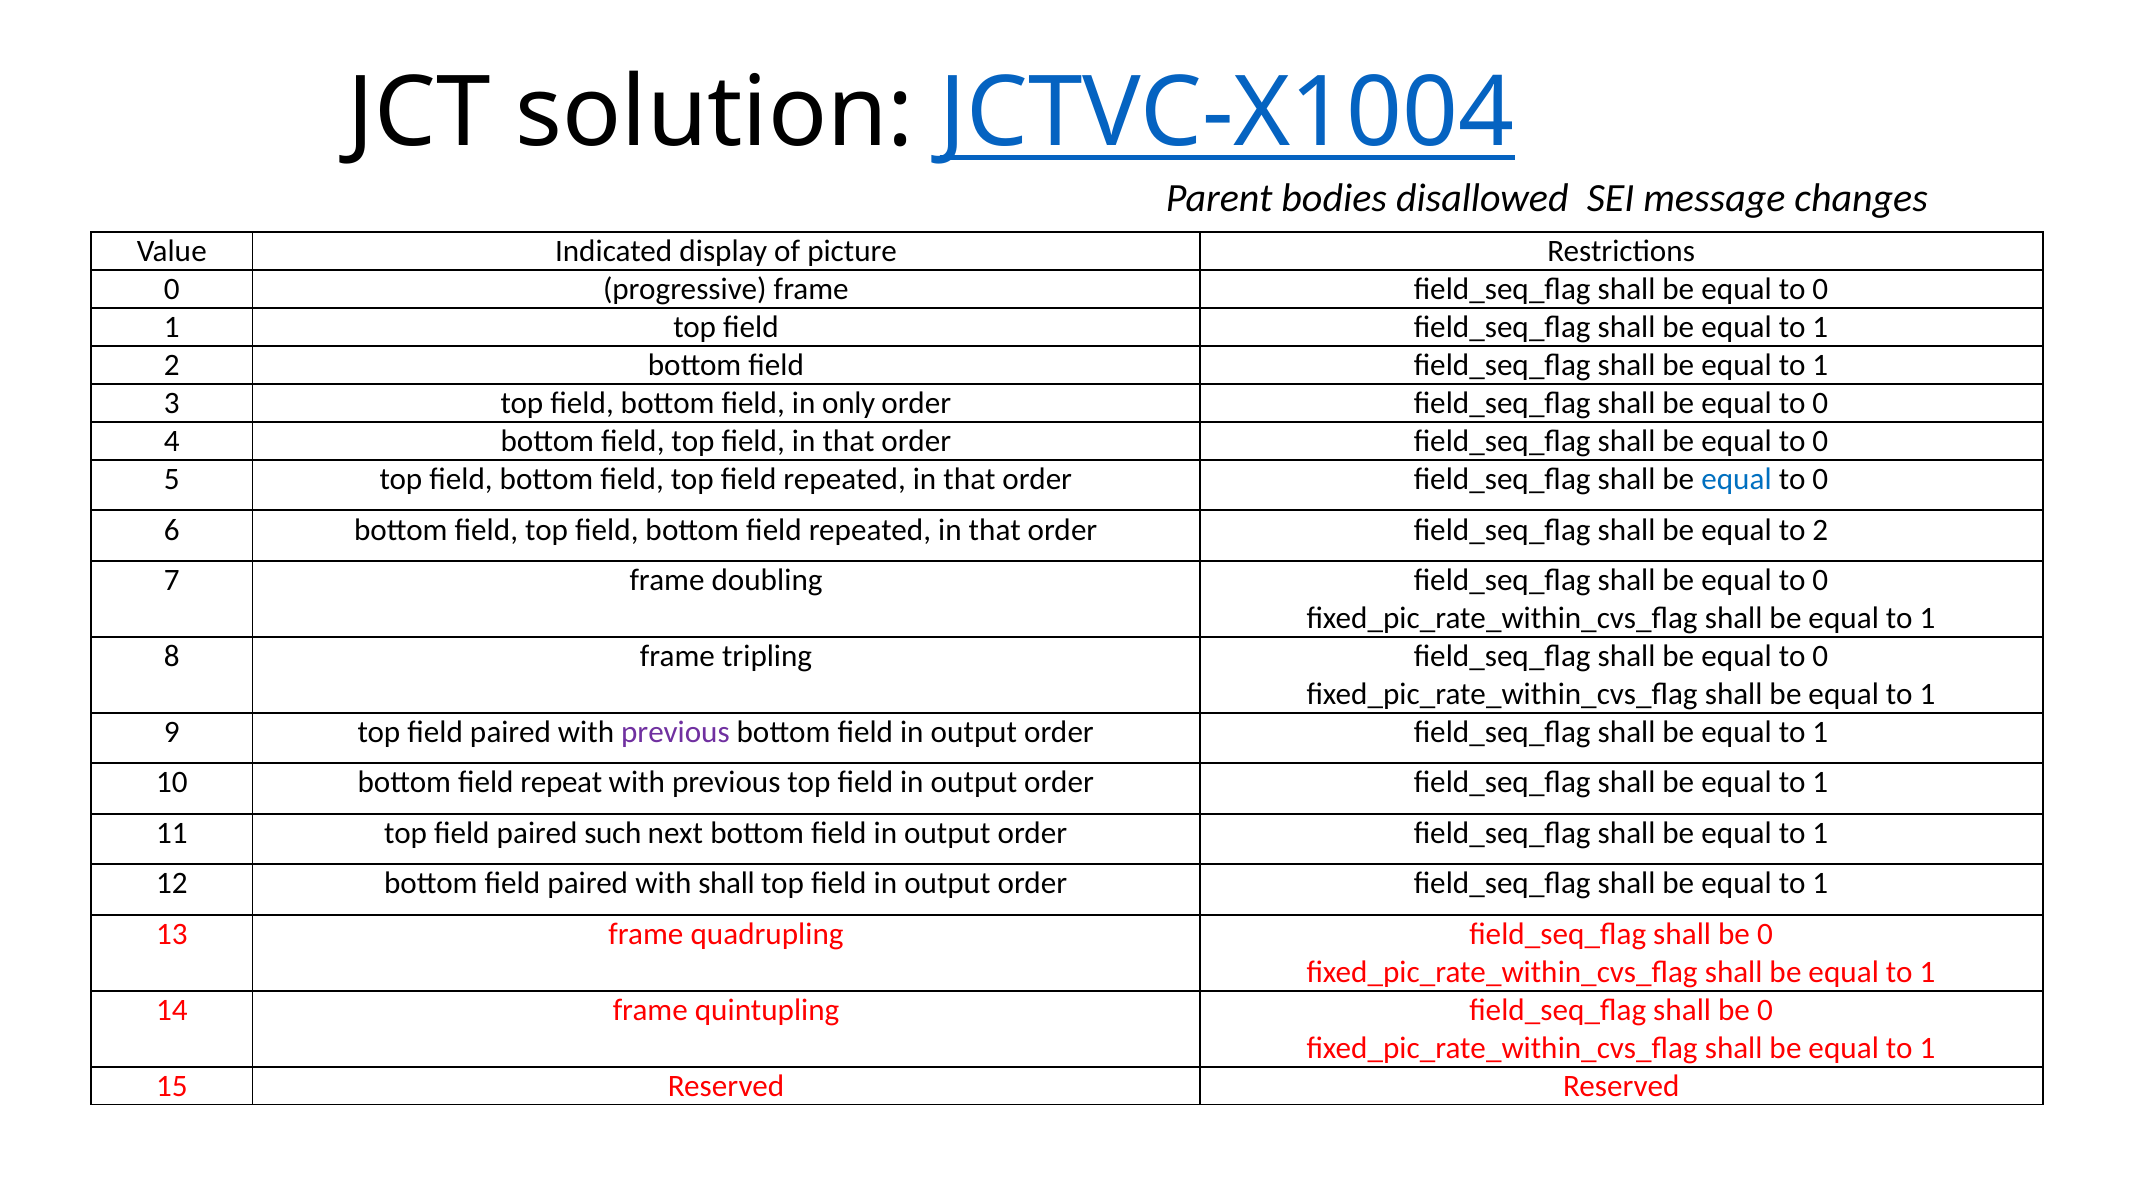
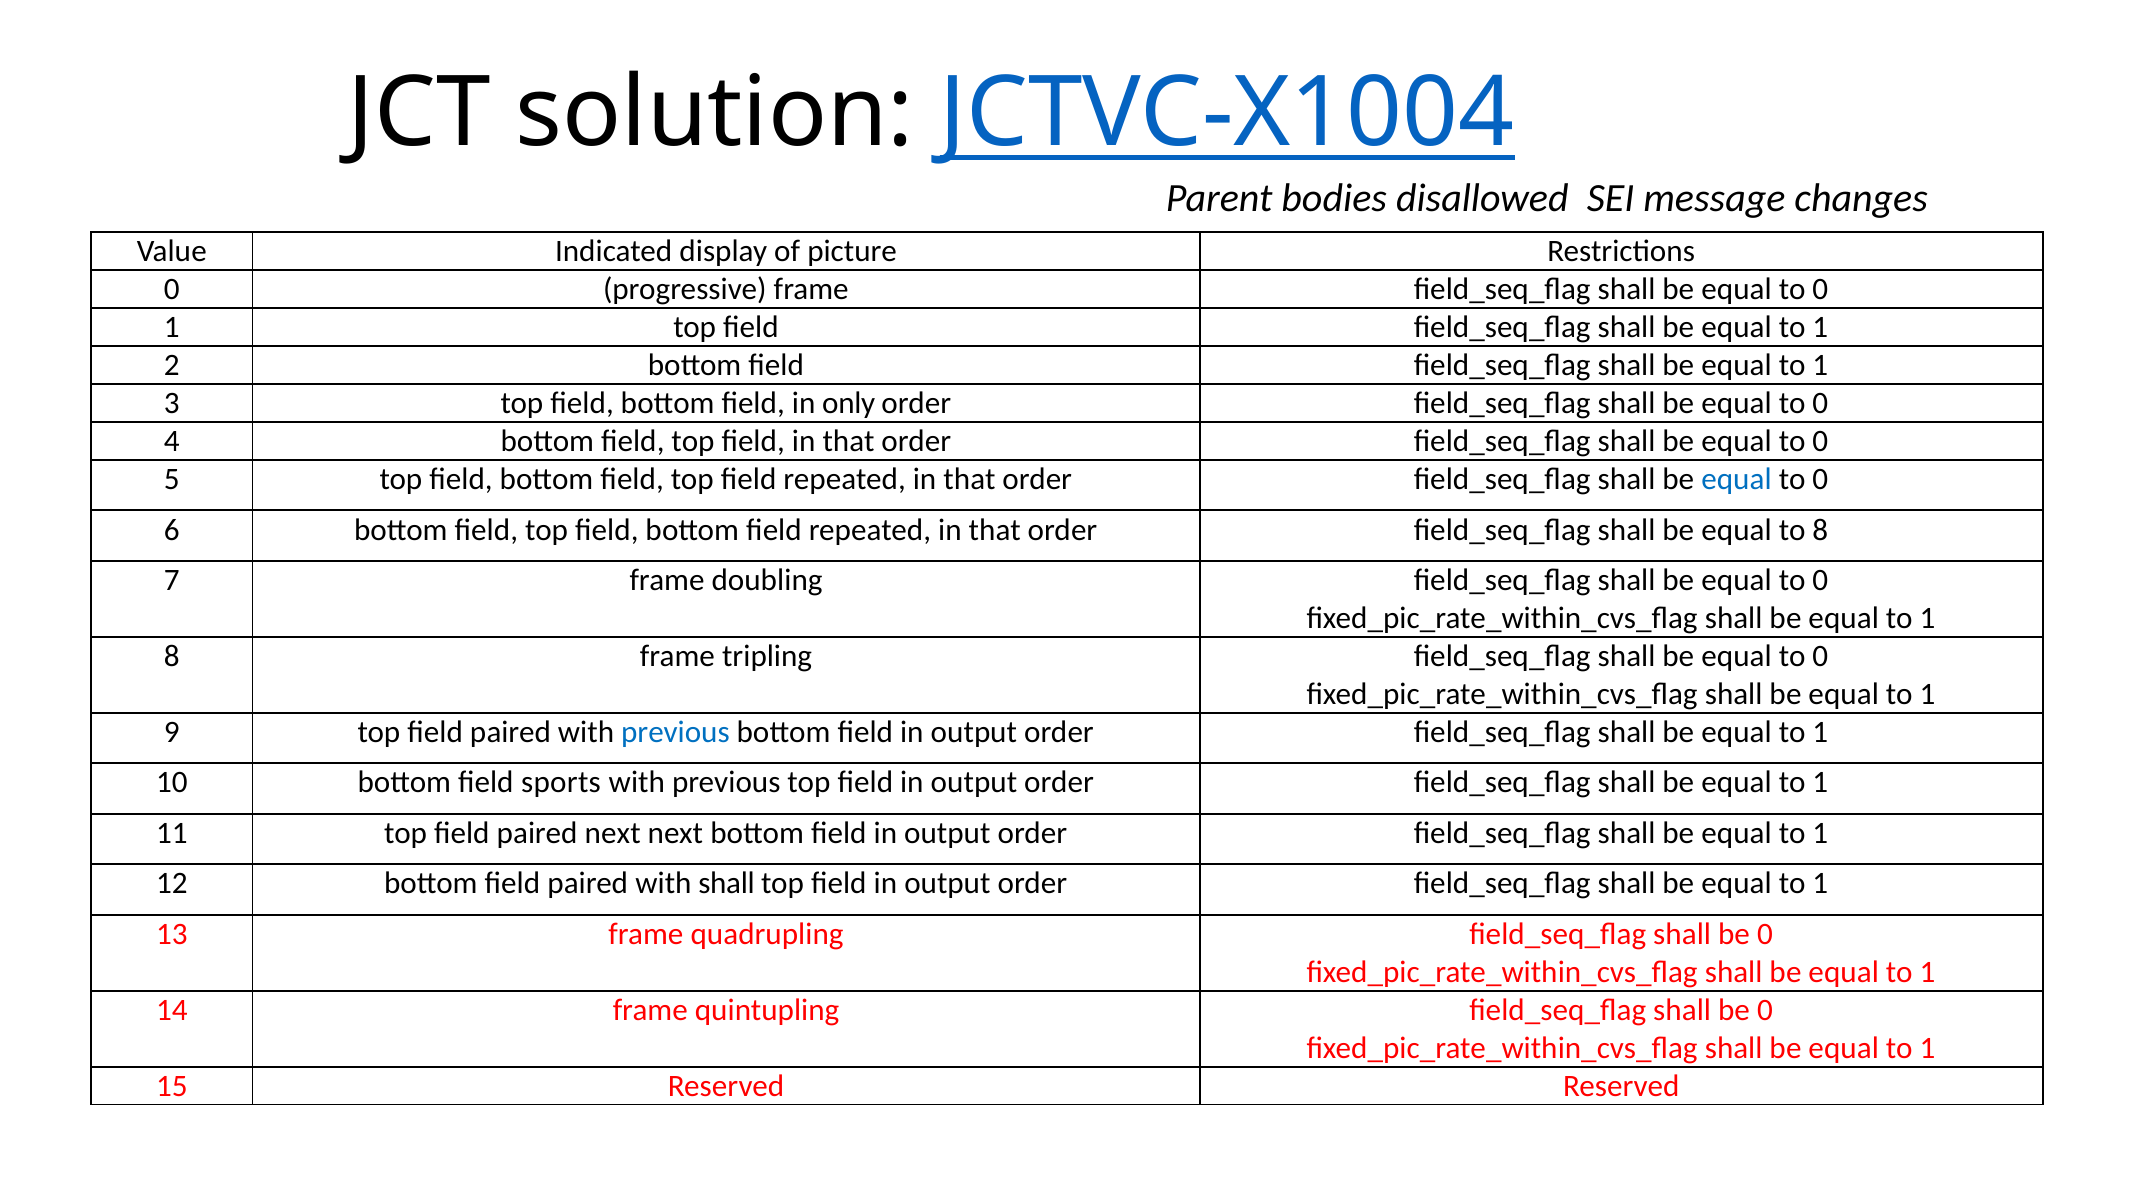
to 2: 2 -> 8 (1820, 529)
previous colour: purple -> blue (675, 732)
repeat: repeat -> sports (561, 782)
paired such: such -> next (613, 833)
